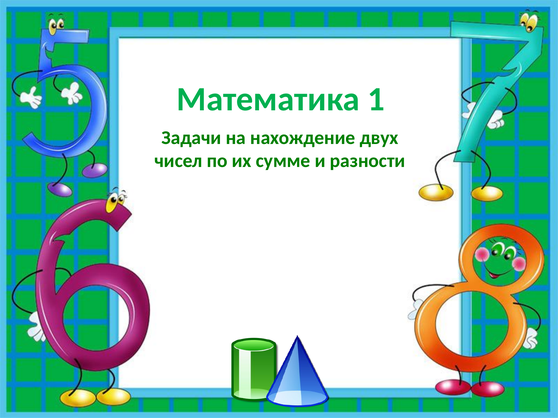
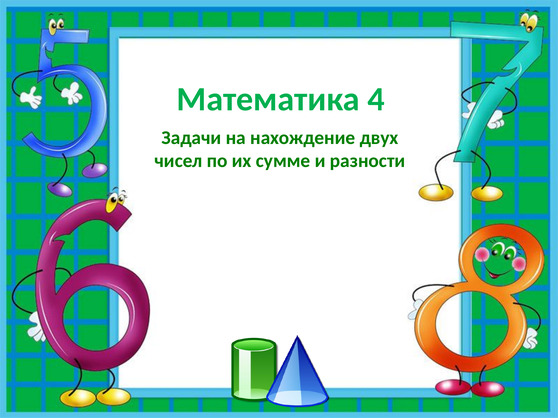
1: 1 -> 4 (376, 100)
